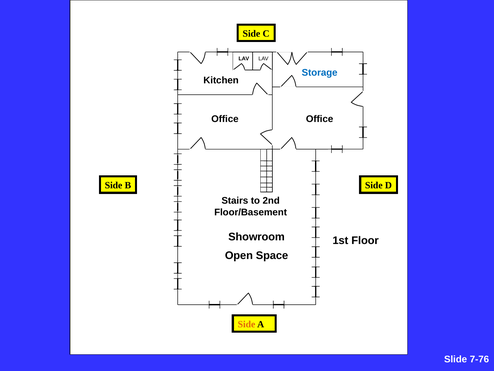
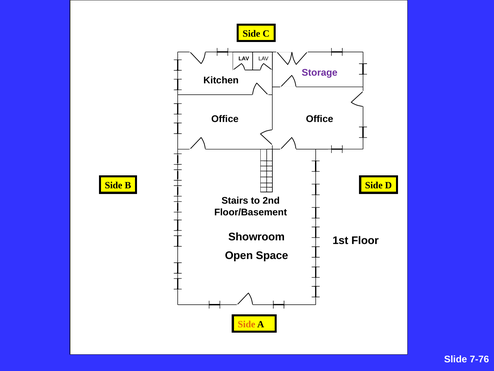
Storage colour: blue -> purple (320, 72)
